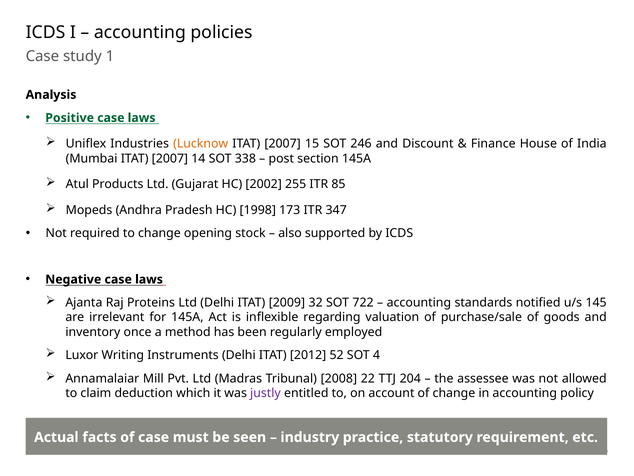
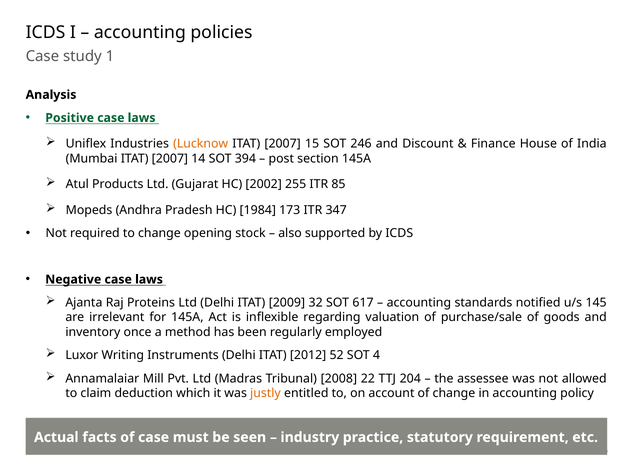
338: 338 -> 394 (245, 158)
1998: 1998 -> 1984 (258, 210)
722: 722 -> 617 (363, 302)
justly colour: purple -> orange (265, 393)
